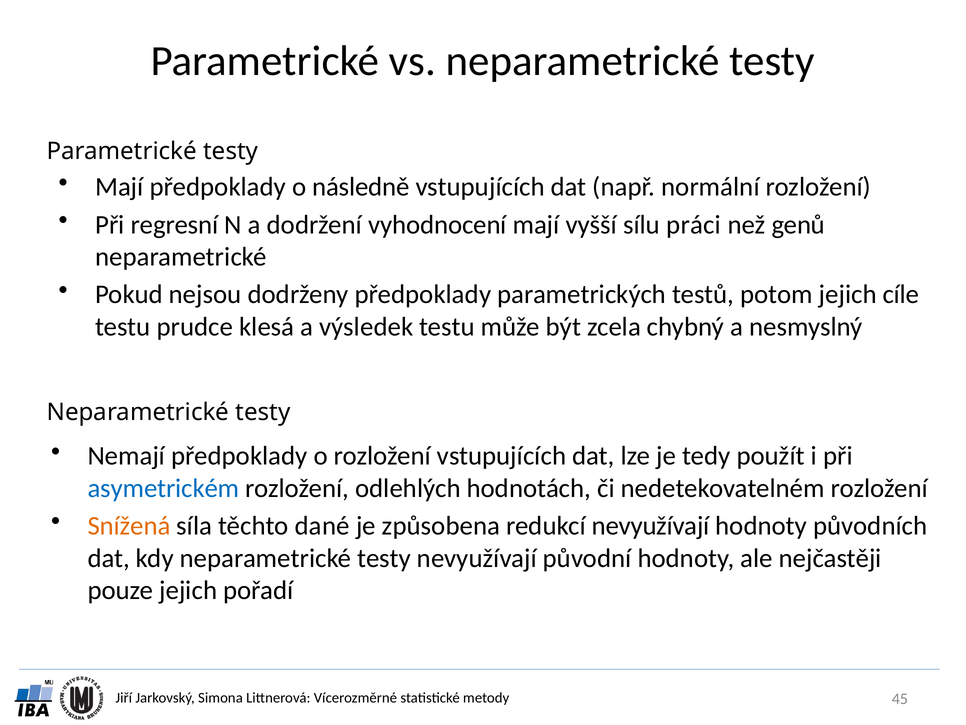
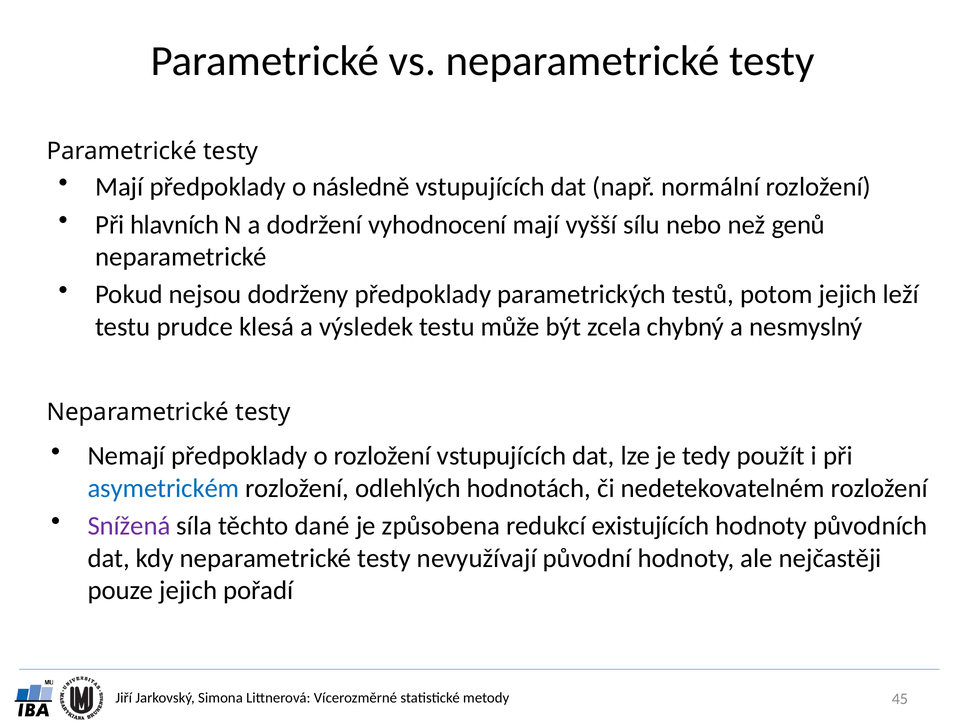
regresní: regresní -> hlavních (175, 225)
práci: práci -> nebo (694, 225)
cíle: cíle -> leží (901, 294)
Snížená colour: orange -> purple (129, 526)
redukcí nevyužívají: nevyužívají -> existujících (651, 526)
